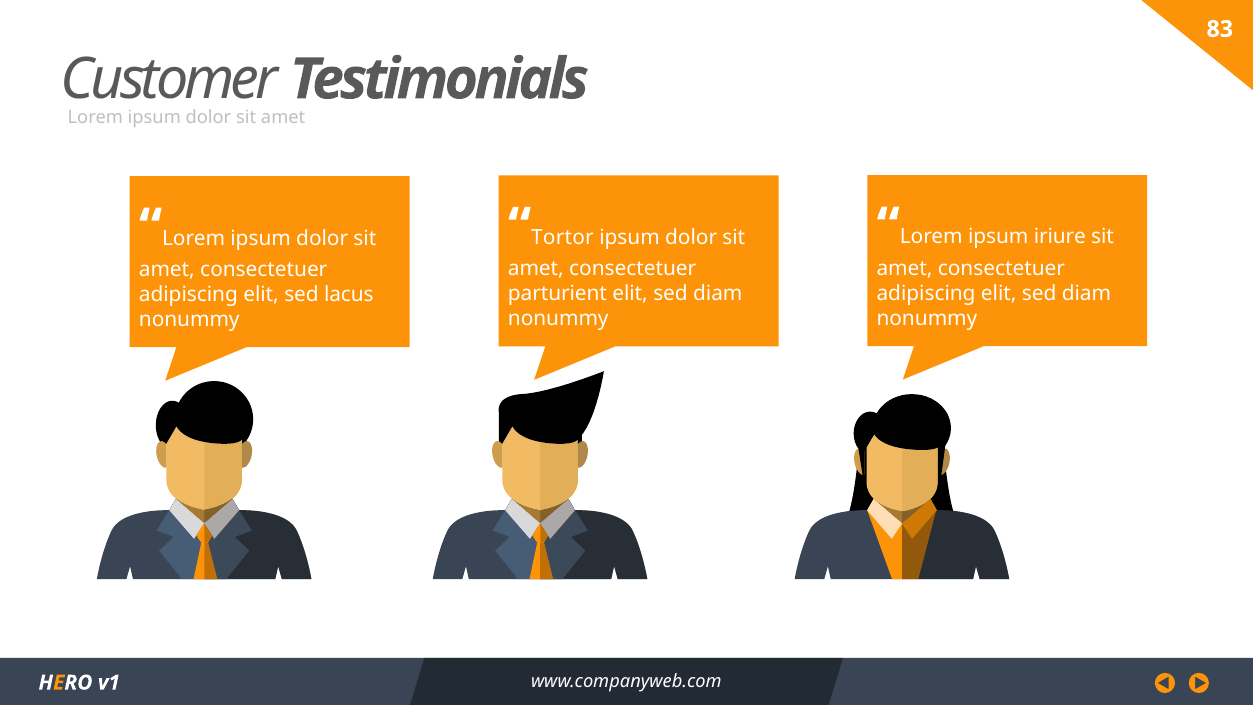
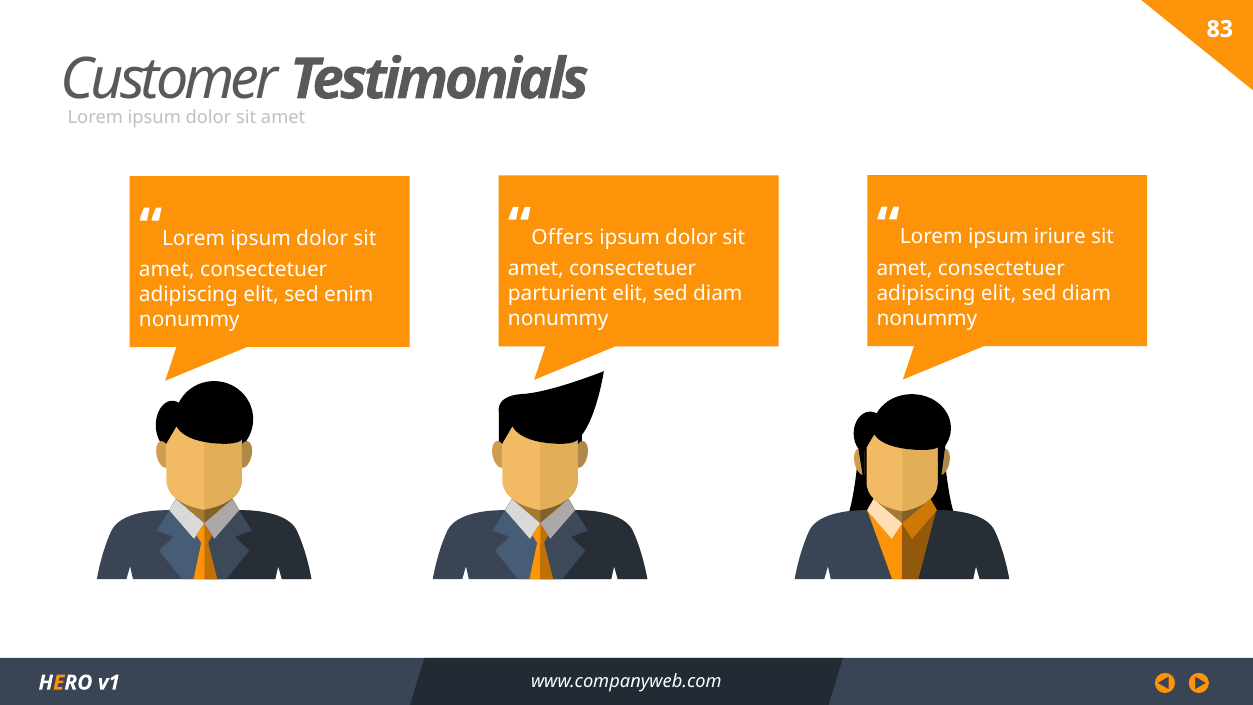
Tortor: Tortor -> Offers (562, 237)
lacus: lacus -> enim (349, 294)
